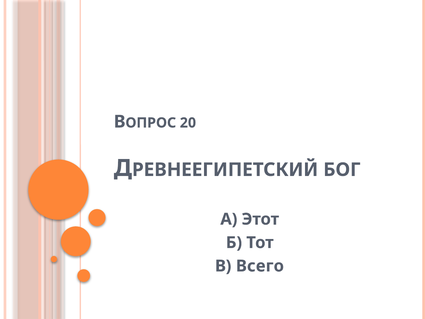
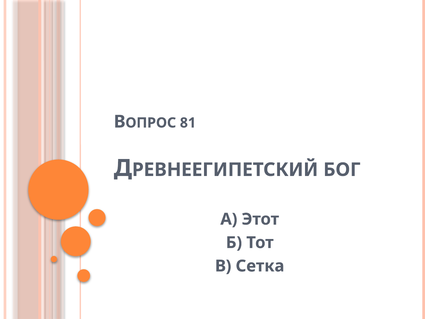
20: 20 -> 81 (188, 123)
Всего: Всего -> Сетка (260, 266)
